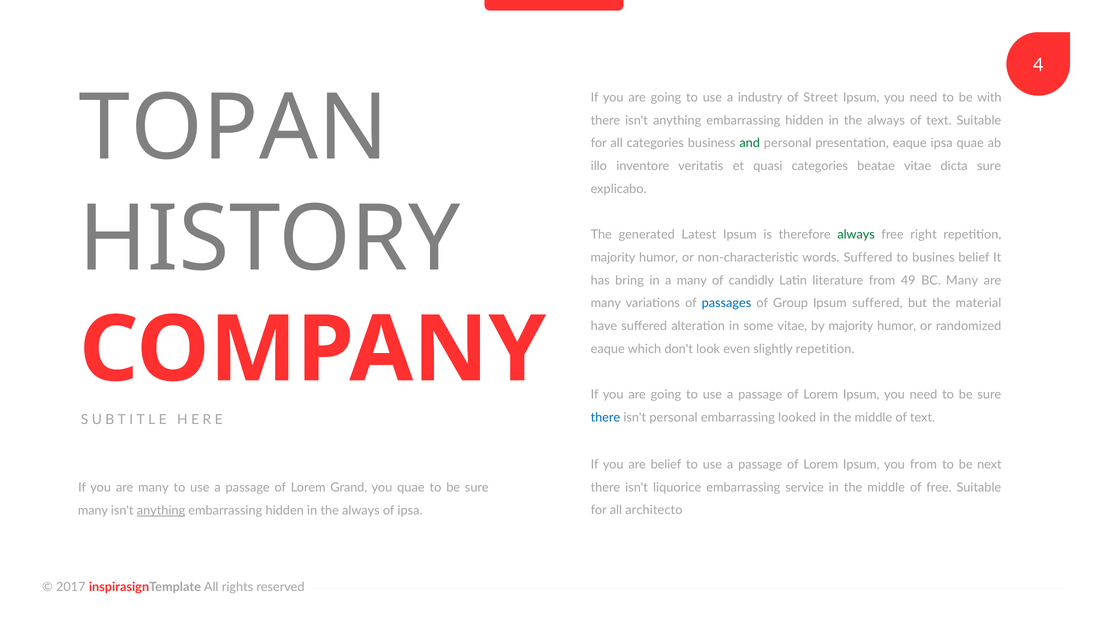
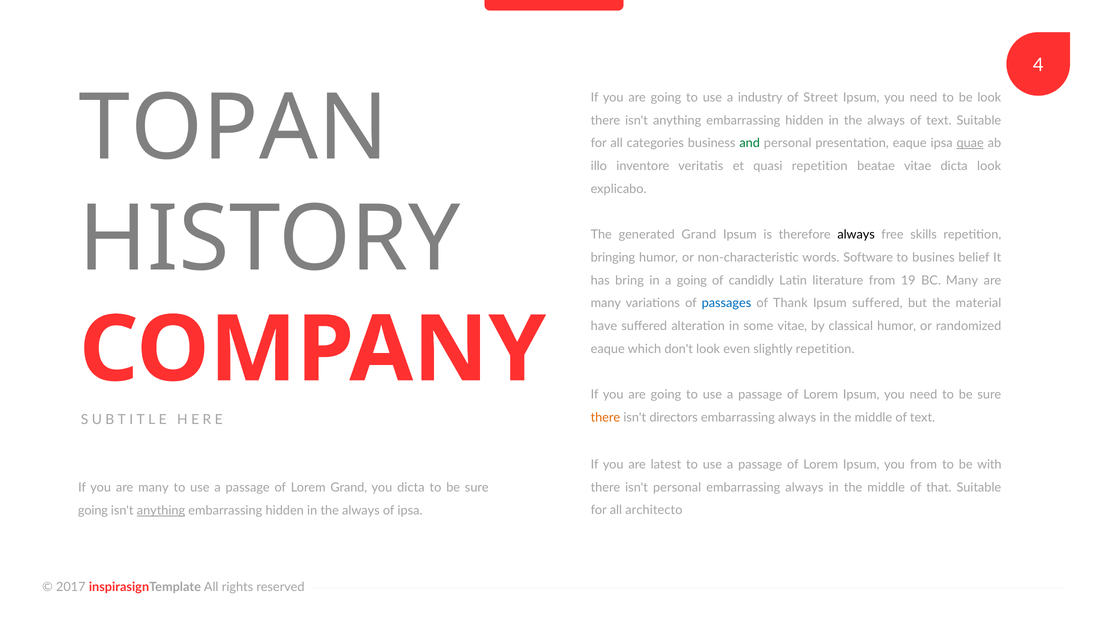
be with: with -> look (989, 97)
quae underline: none -> present (970, 143)
quasi categories: categories -> repetition (820, 166)
dicta sure: sure -> look (989, 166)
generated Latest: Latest -> Grand (699, 235)
always colour: green -> black (856, 235)
right: right -> skills (924, 235)
majority: majority -> bringing (613, 258)
words Suffered: Suffered -> Software (868, 258)
a many: many -> going (692, 280)
49: 49 -> 19 (908, 280)
Group: Group -> Thank (790, 303)
by majority: majority -> classical (851, 326)
there colour: blue -> orange (605, 418)
isn't personal: personal -> directors (674, 418)
looked: looked -> always (797, 418)
are belief: belief -> latest (666, 465)
next: next -> with (989, 465)
isn't liquorice: liquorice -> personal (677, 488)
service: service -> always (804, 488)
of free: free -> that (939, 488)
you quae: quae -> dicta (411, 488)
many: many -> going (93, 511)
